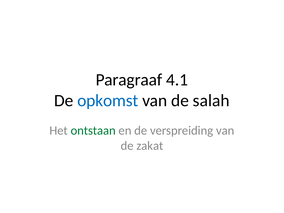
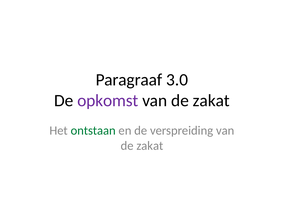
4.1: 4.1 -> 3.0 (177, 80)
opkomst colour: blue -> purple (108, 101)
salah: salah -> zakat (211, 101)
